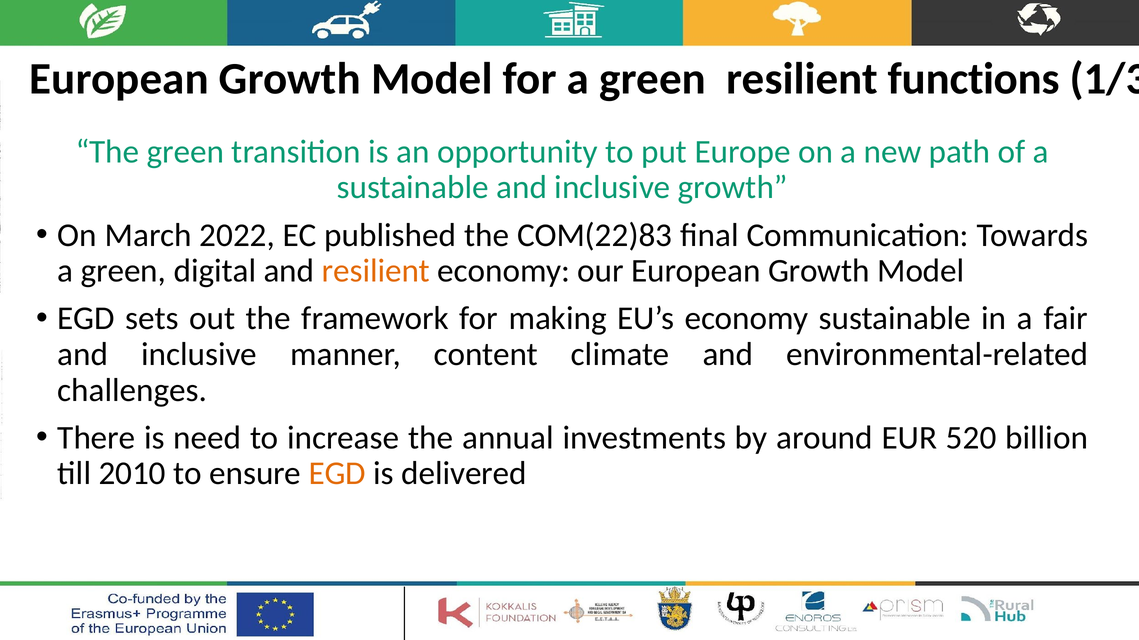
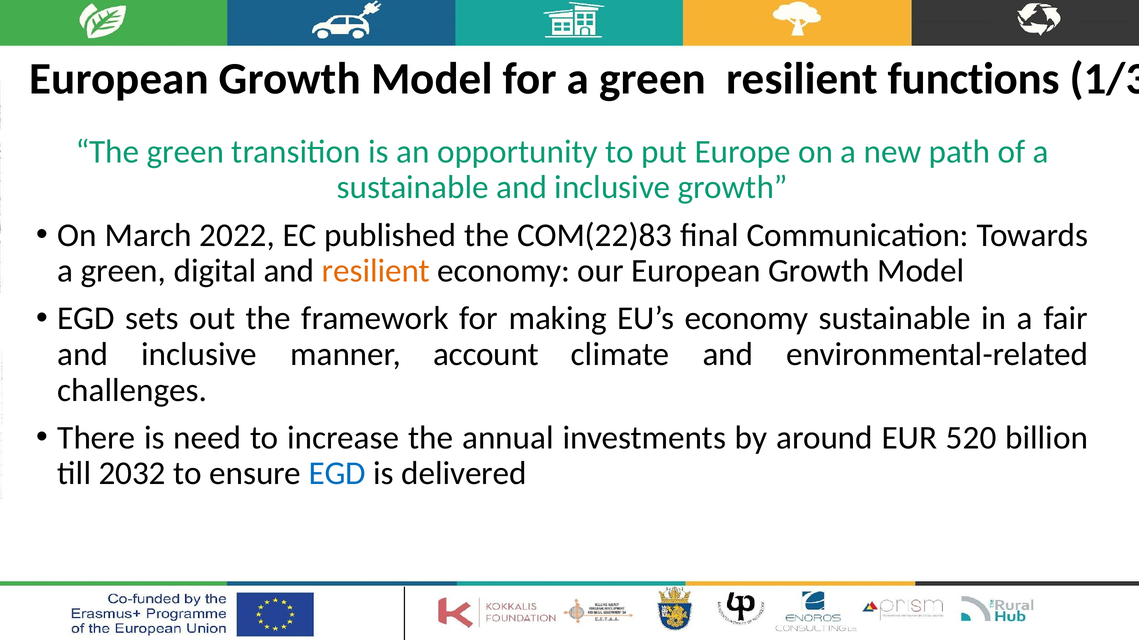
content: content -> account (486, 355)
2010: 2010 -> 2032 (132, 474)
EGD colour: orange -> blue (337, 474)
